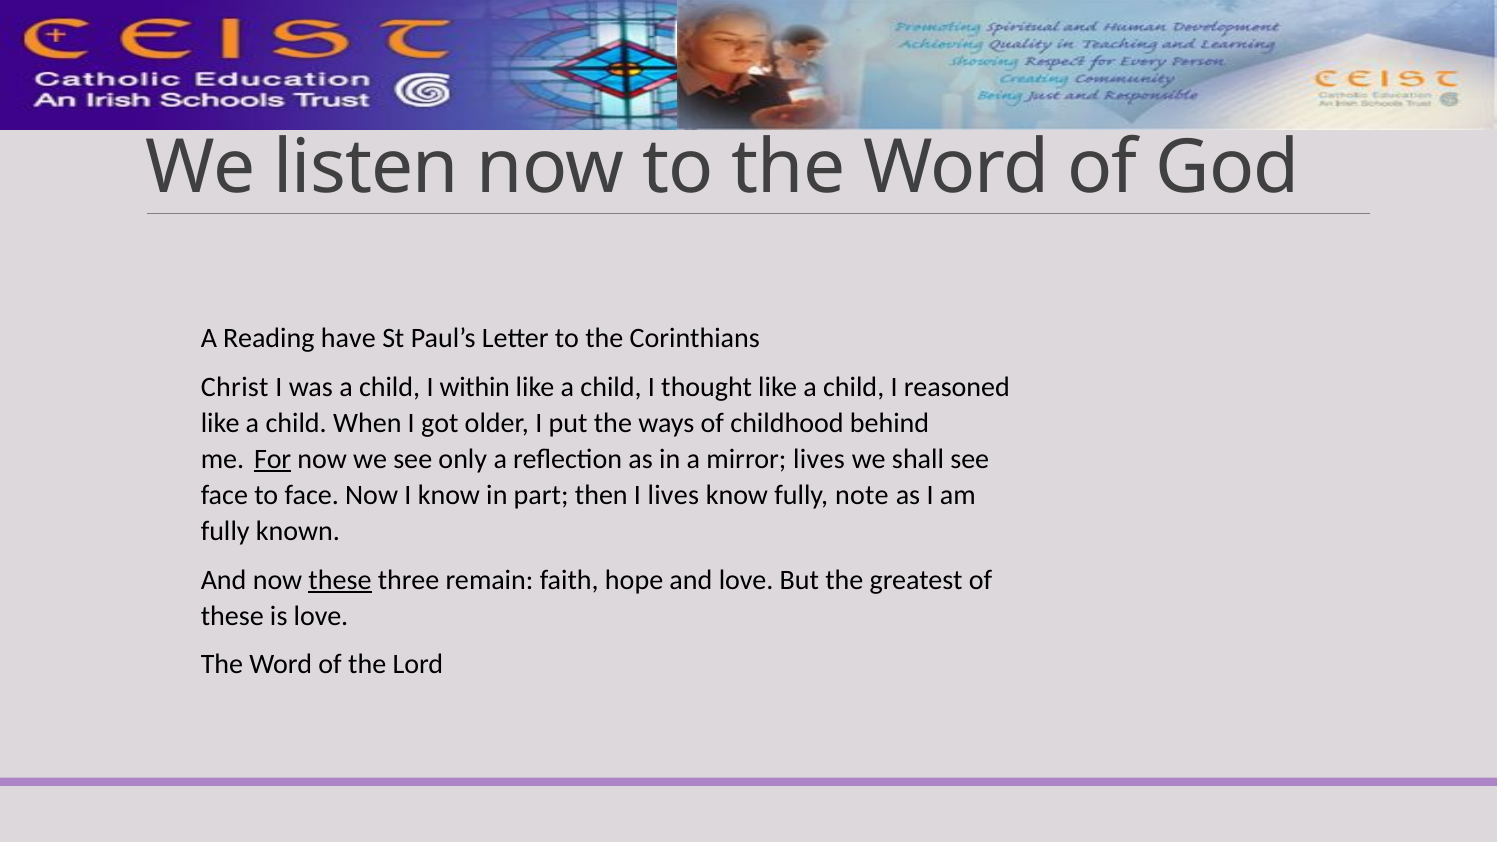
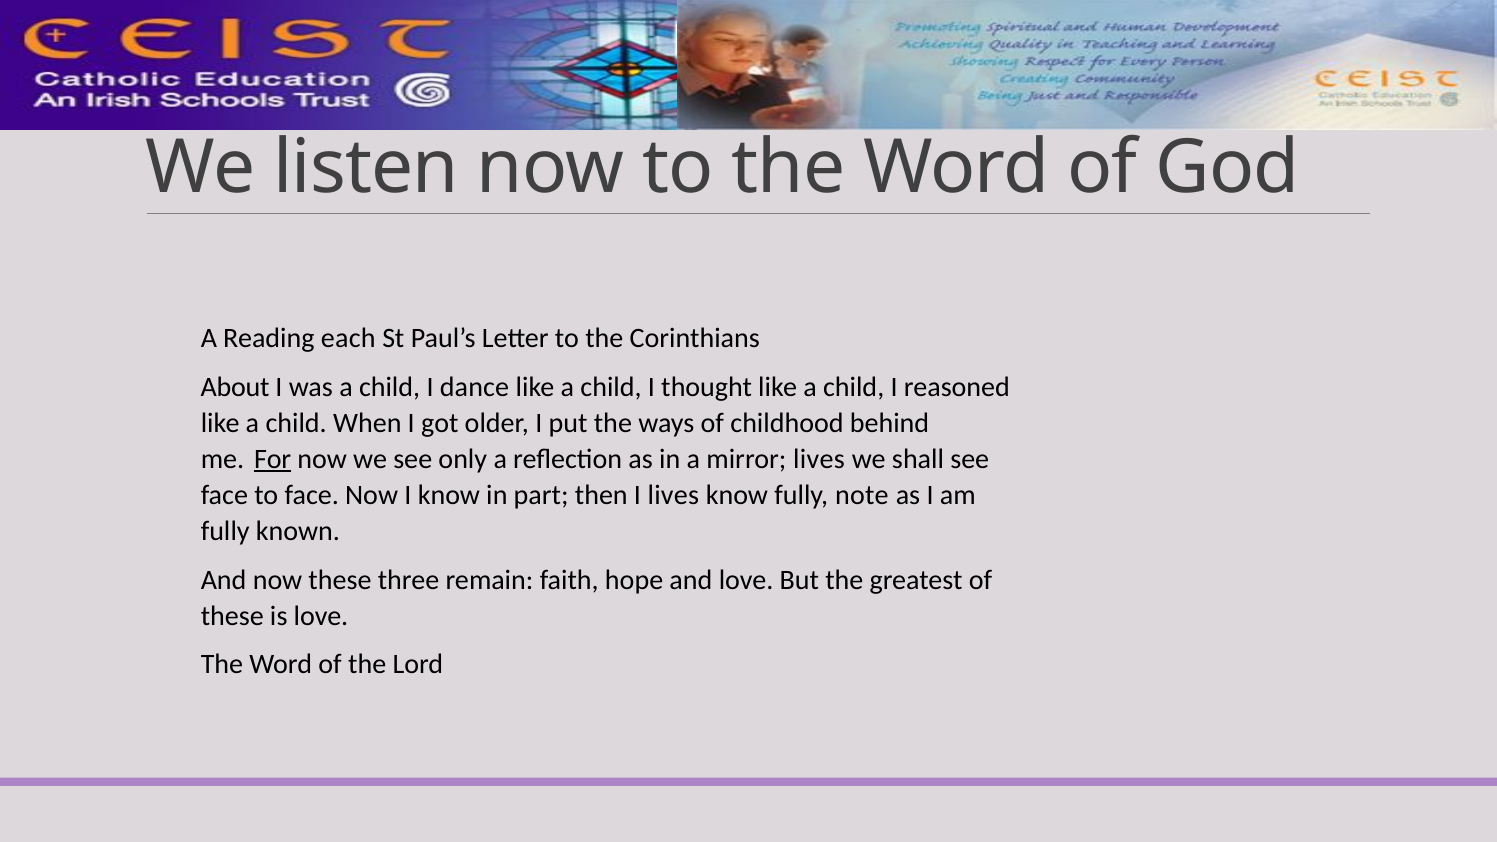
have: have -> each (348, 339)
Christ: Christ -> About (235, 387)
within: within -> dance (474, 387)
these underline: present -> none (340, 580)
